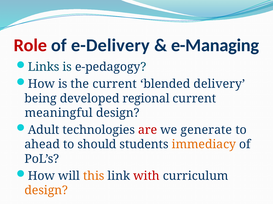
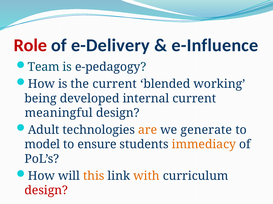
e-Managing: e-Managing -> e-Influence (215, 45)
Links: Links -> Team (44, 67)
delivery: delivery -> working (219, 84)
regional: regional -> internal (146, 99)
are colour: red -> orange (148, 130)
ahead: ahead -> model (42, 145)
should: should -> ensure (97, 145)
with colour: red -> orange (146, 176)
design colour: orange -> red (46, 191)
